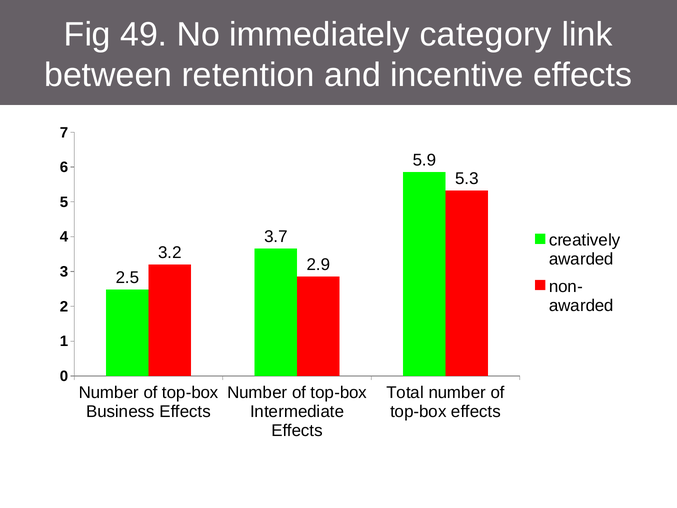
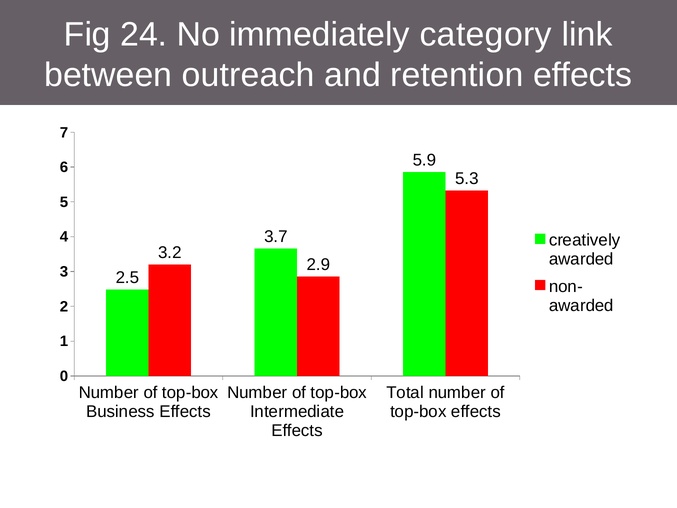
49: 49 -> 24 (144, 35)
retention: retention -> outreach (248, 75)
incentive: incentive -> retention (457, 75)
